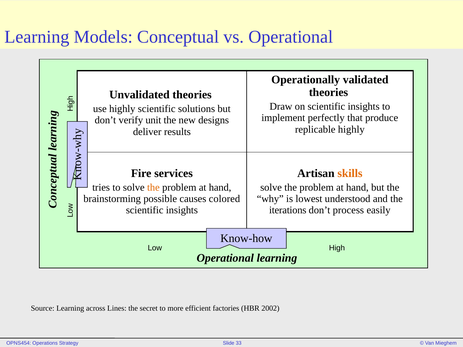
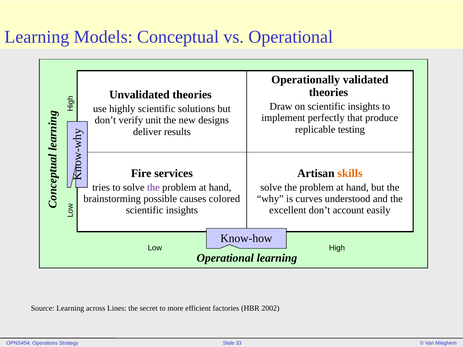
replicable highly: highly -> testing (351, 129)
the colour: orange -> purple (153, 188)
lowest: lowest -> curves (309, 199)
iterations: iterations -> excellent (288, 210)
process: process -> account (348, 210)
